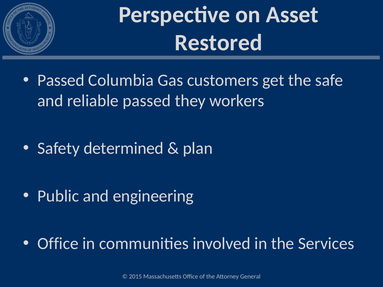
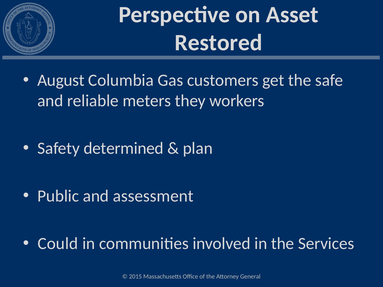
Passed: Passed -> August (61, 80)
reliable passed: passed -> meters (147, 101)
engineering: engineering -> assessment (153, 196)
Office: Office -> Could (58, 244)
